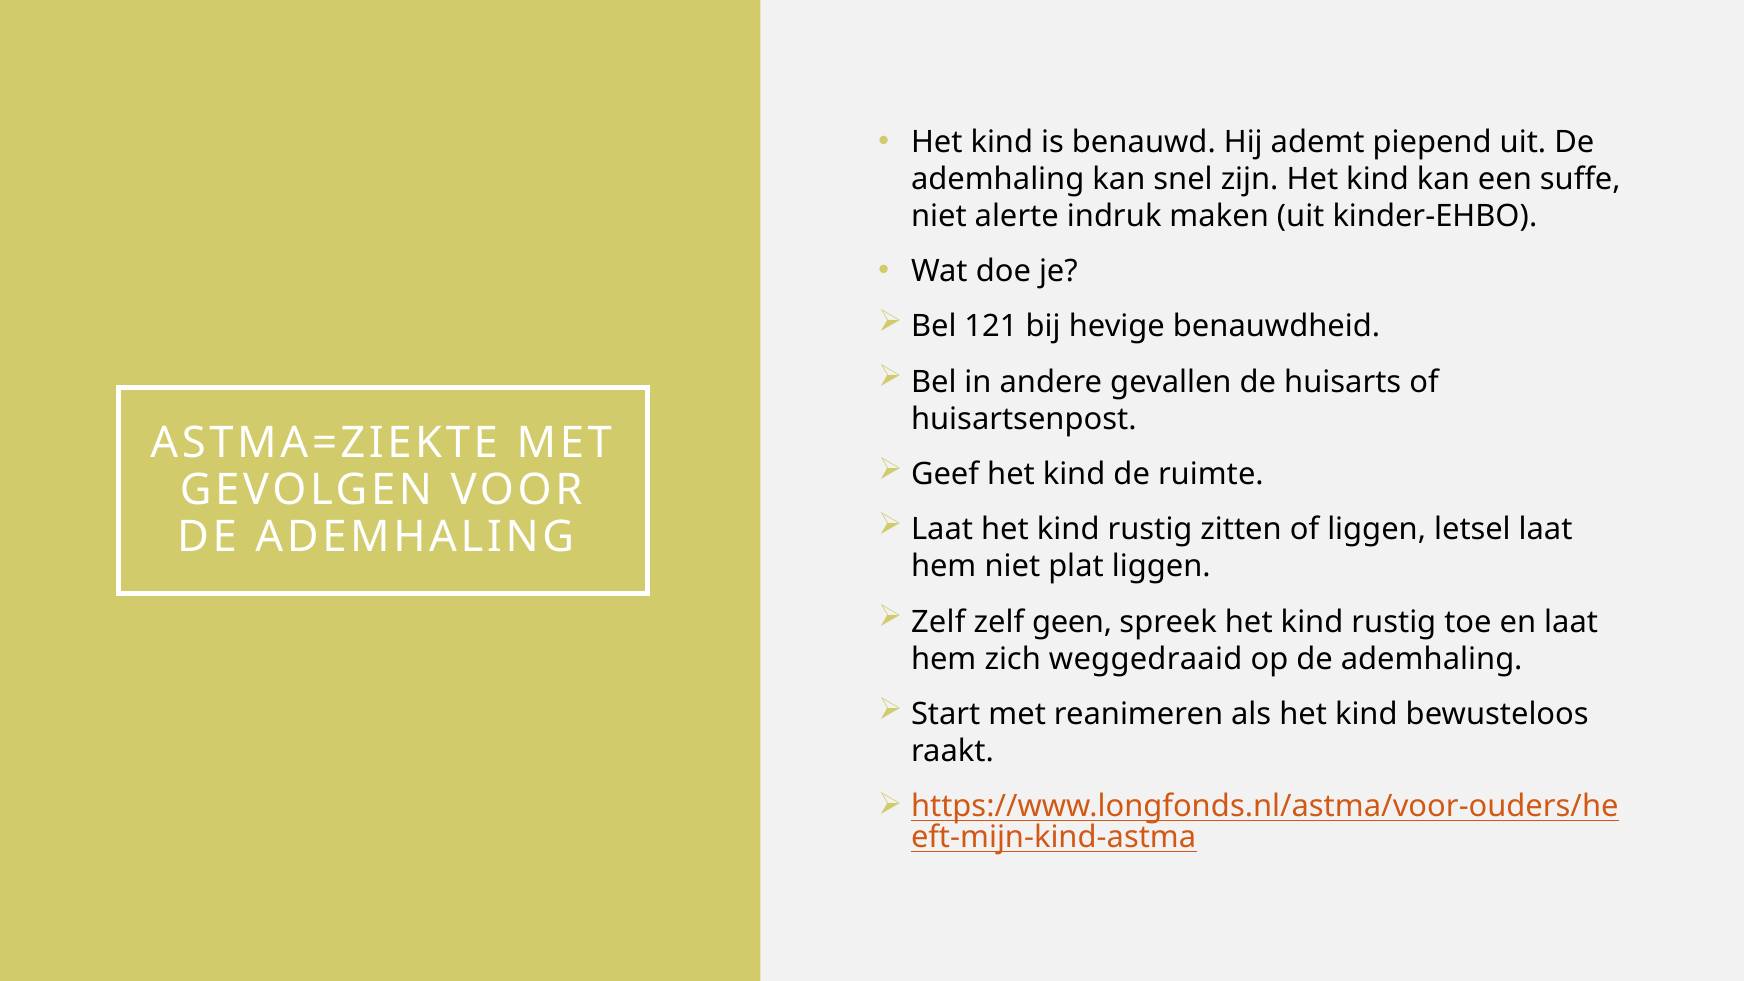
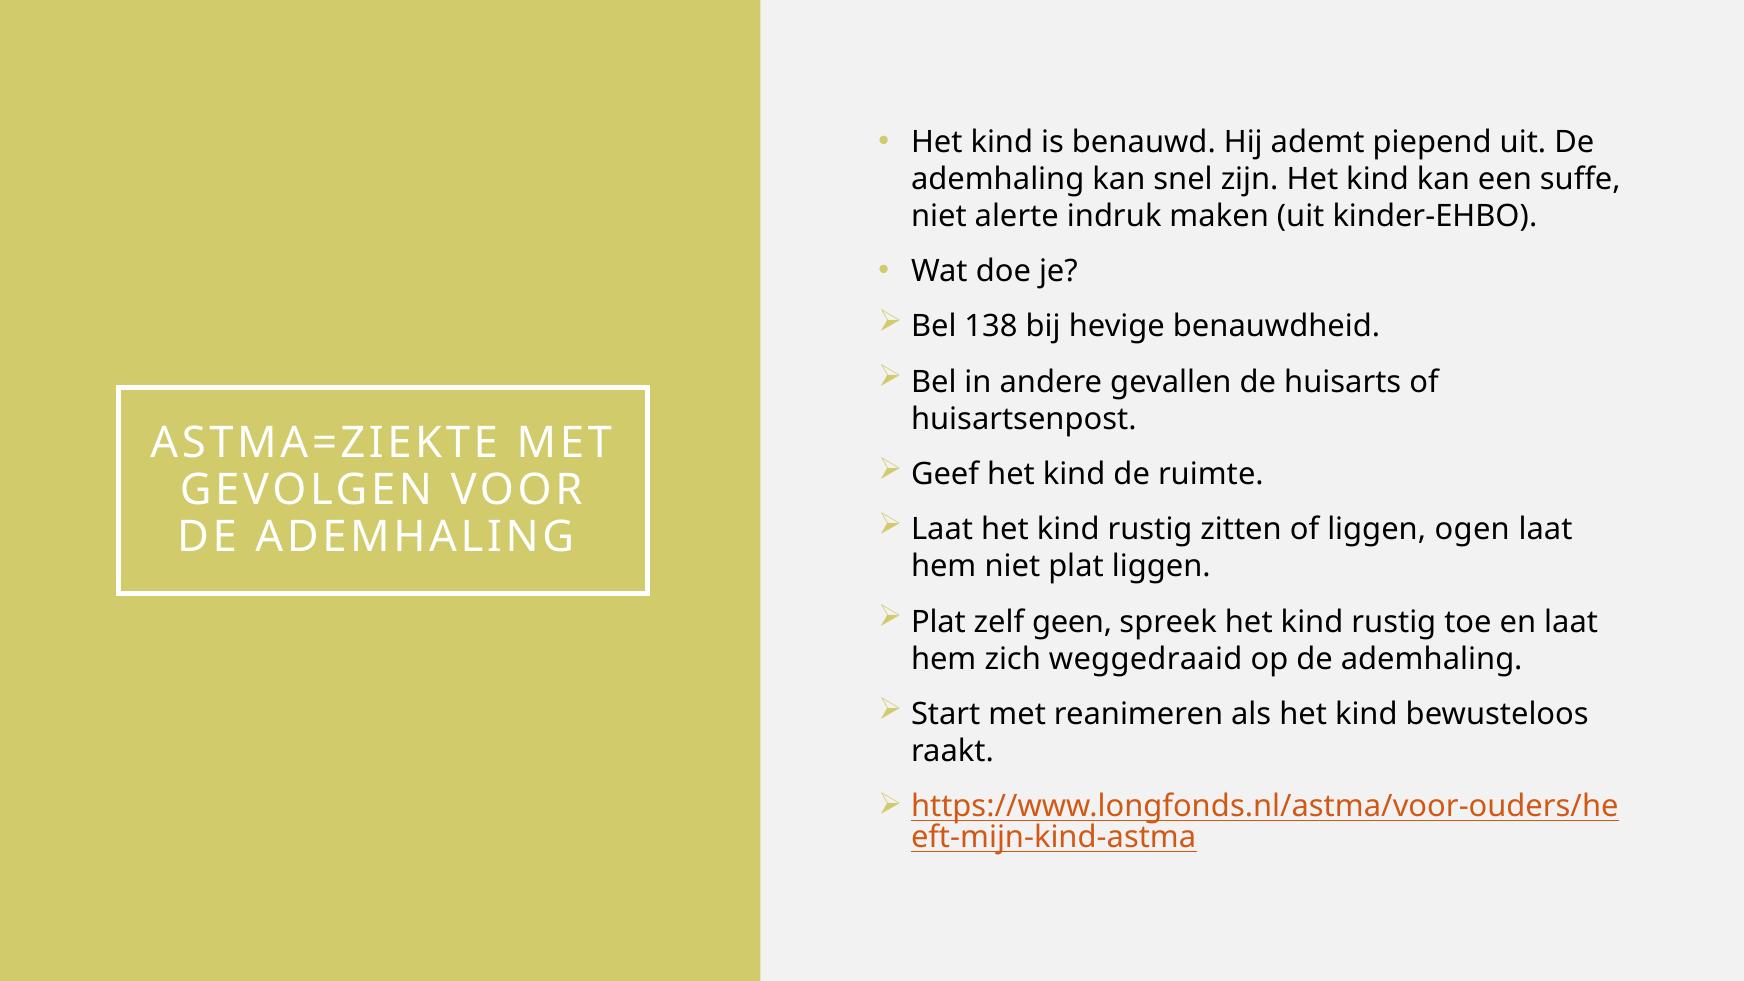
121: 121 -> 138 (991, 327)
letsel: letsel -> ogen (1472, 530)
Zelf: Zelf -> Plat (938, 622)
